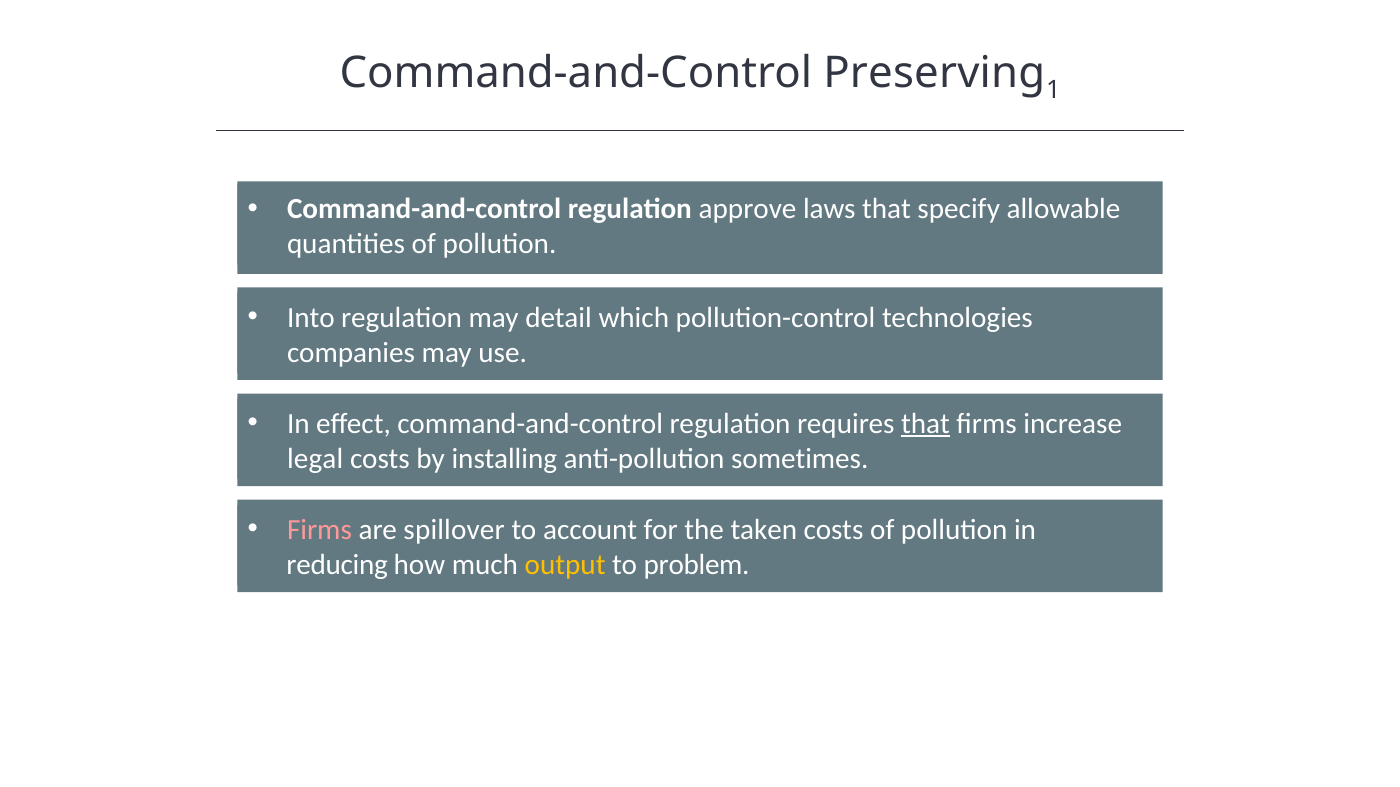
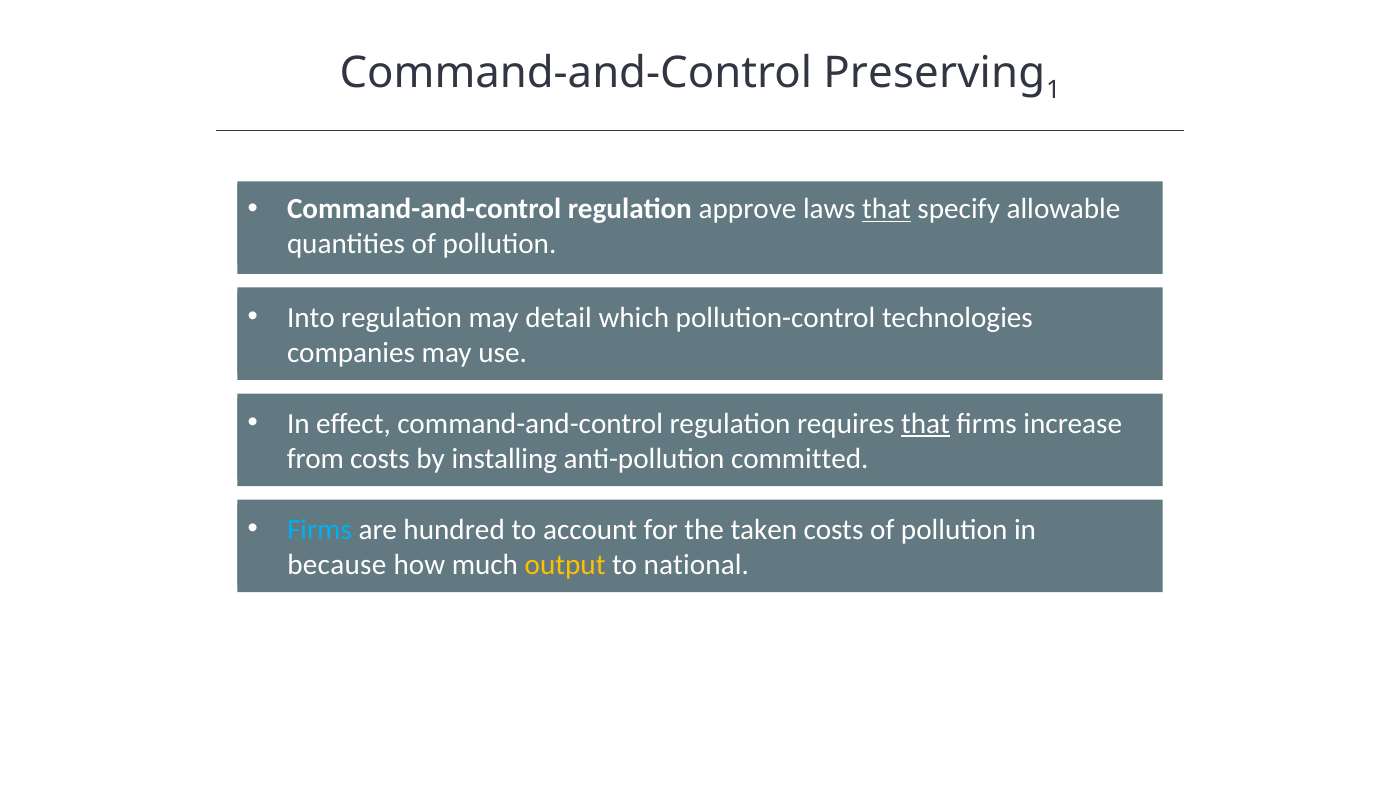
that underline: none -> present (887, 209)
legal: legal -> from (315, 459)
sometimes: sometimes -> committed (800, 459)
Firms colour: pink -> light blue (319, 530)
spillover: spillover -> hundred (454, 530)
reducing: reducing -> because (337, 565)
problem: problem -> national (696, 565)
